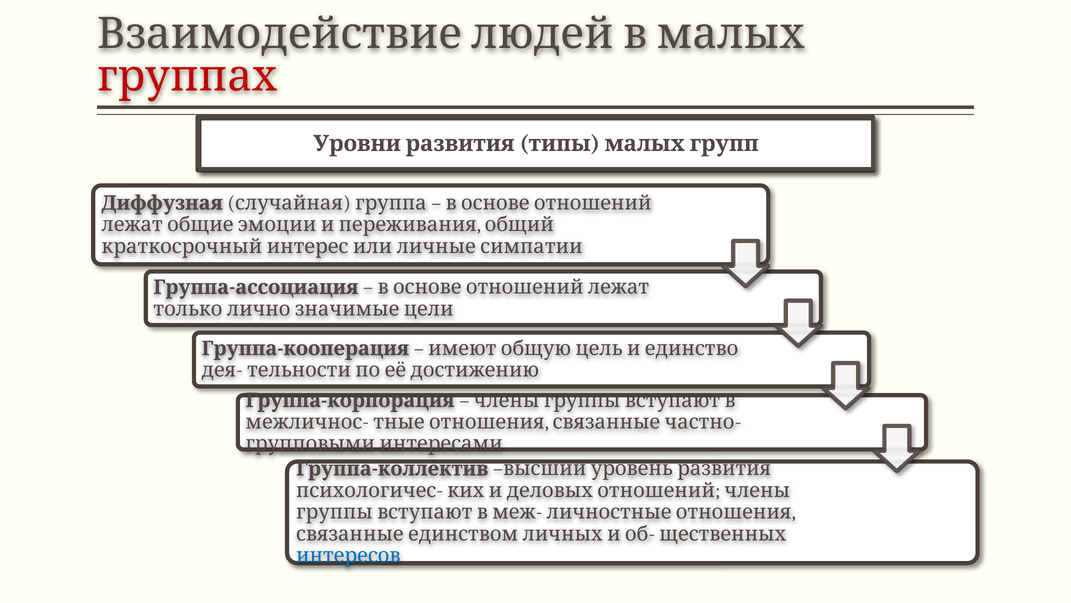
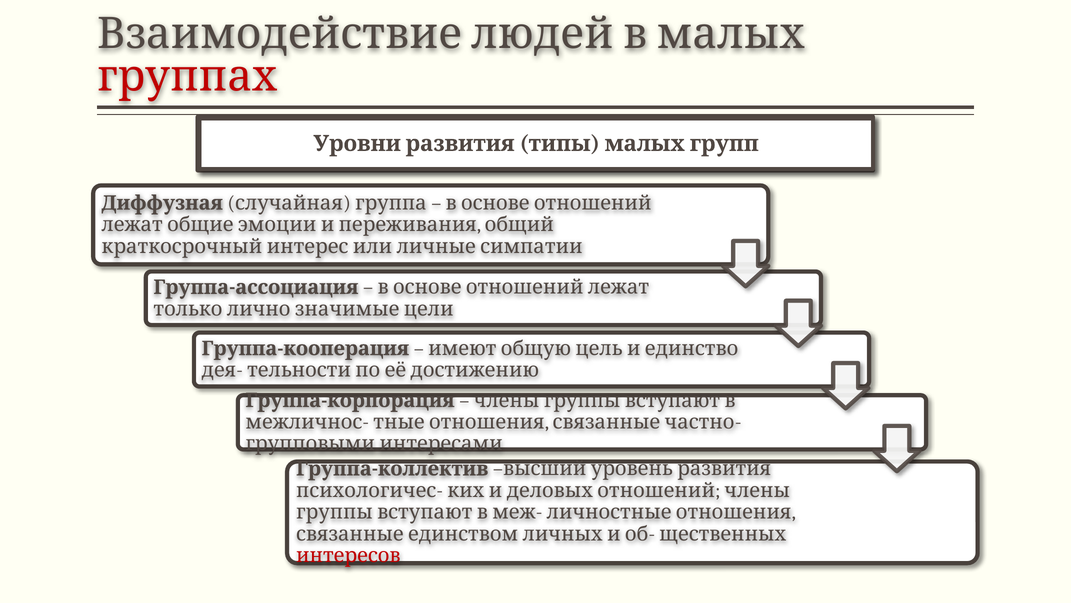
интересов colour: blue -> red (348, 555)
